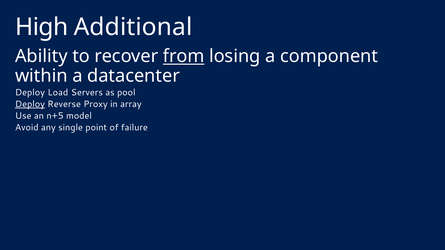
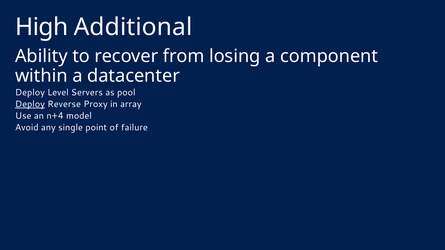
from underline: present -> none (184, 56)
Load: Load -> Level (58, 93)
n+5: n+5 -> n+4 (55, 116)
